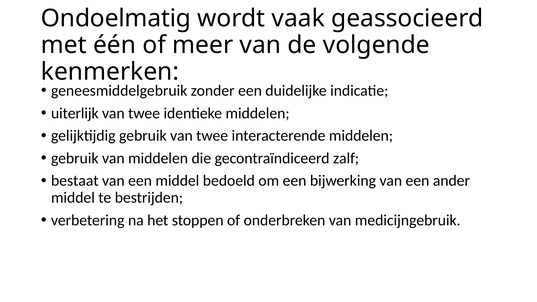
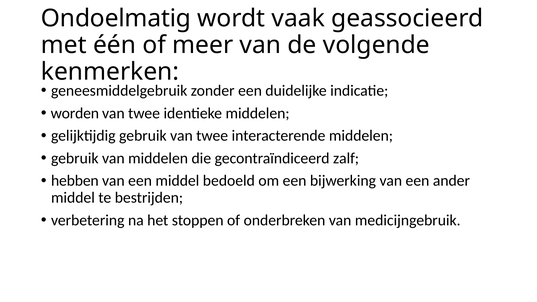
uiterlijk: uiterlijk -> worden (75, 113)
bestaat: bestaat -> hebben (75, 181)
